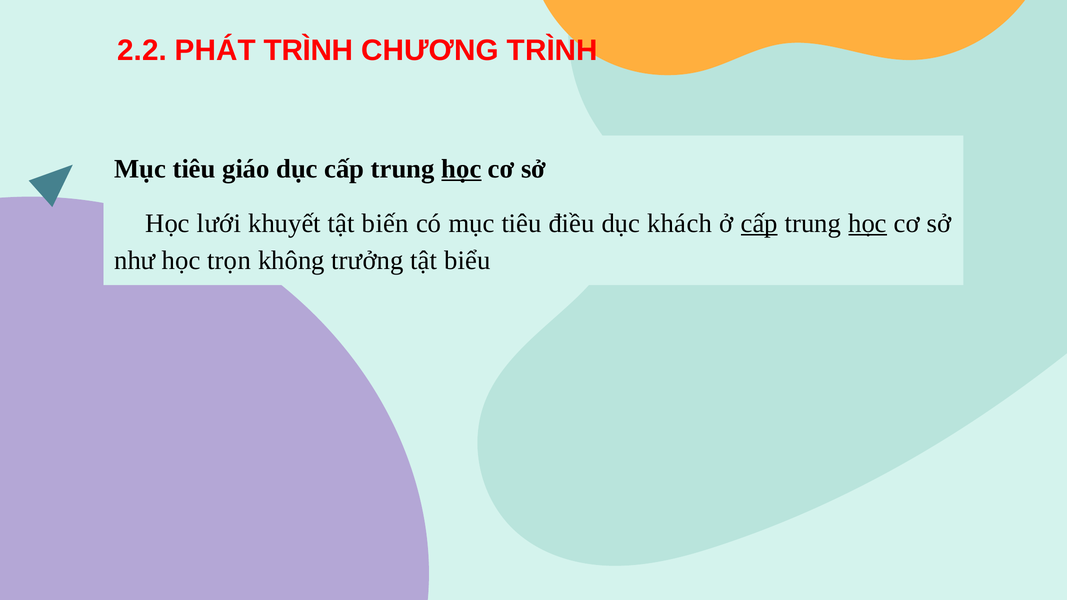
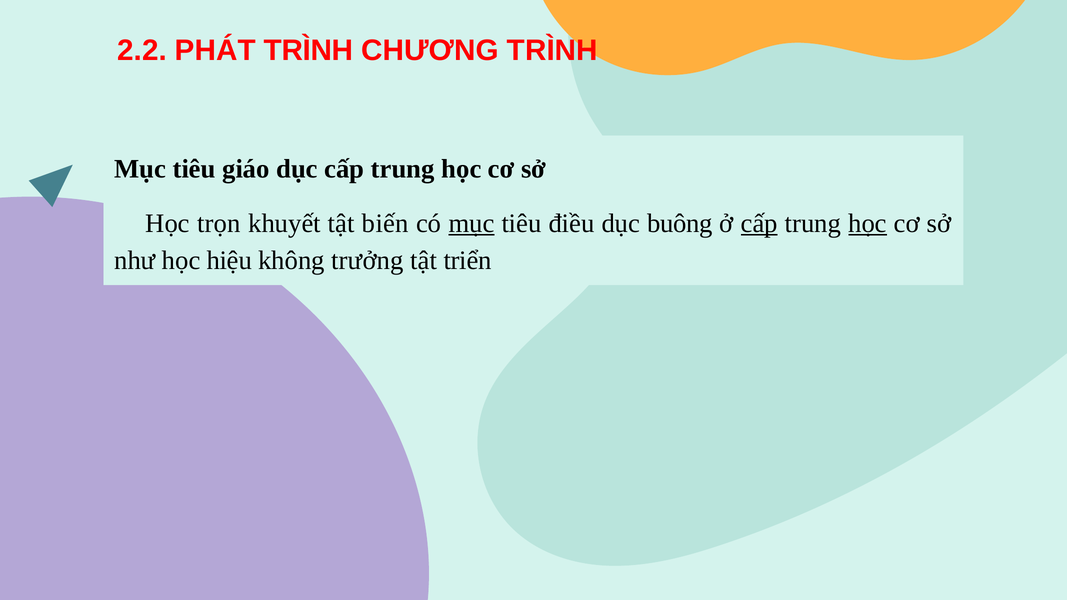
học underline: present -> none (461, 169)
lưới: lưới -> trọn (219, 224)
mục underline: none -> present (471, 224)
khách: khách -> buông (680, 224)
trọn: trọn -> hiệu (229, 260)
biểu: biểu -> triển (468, 260)
